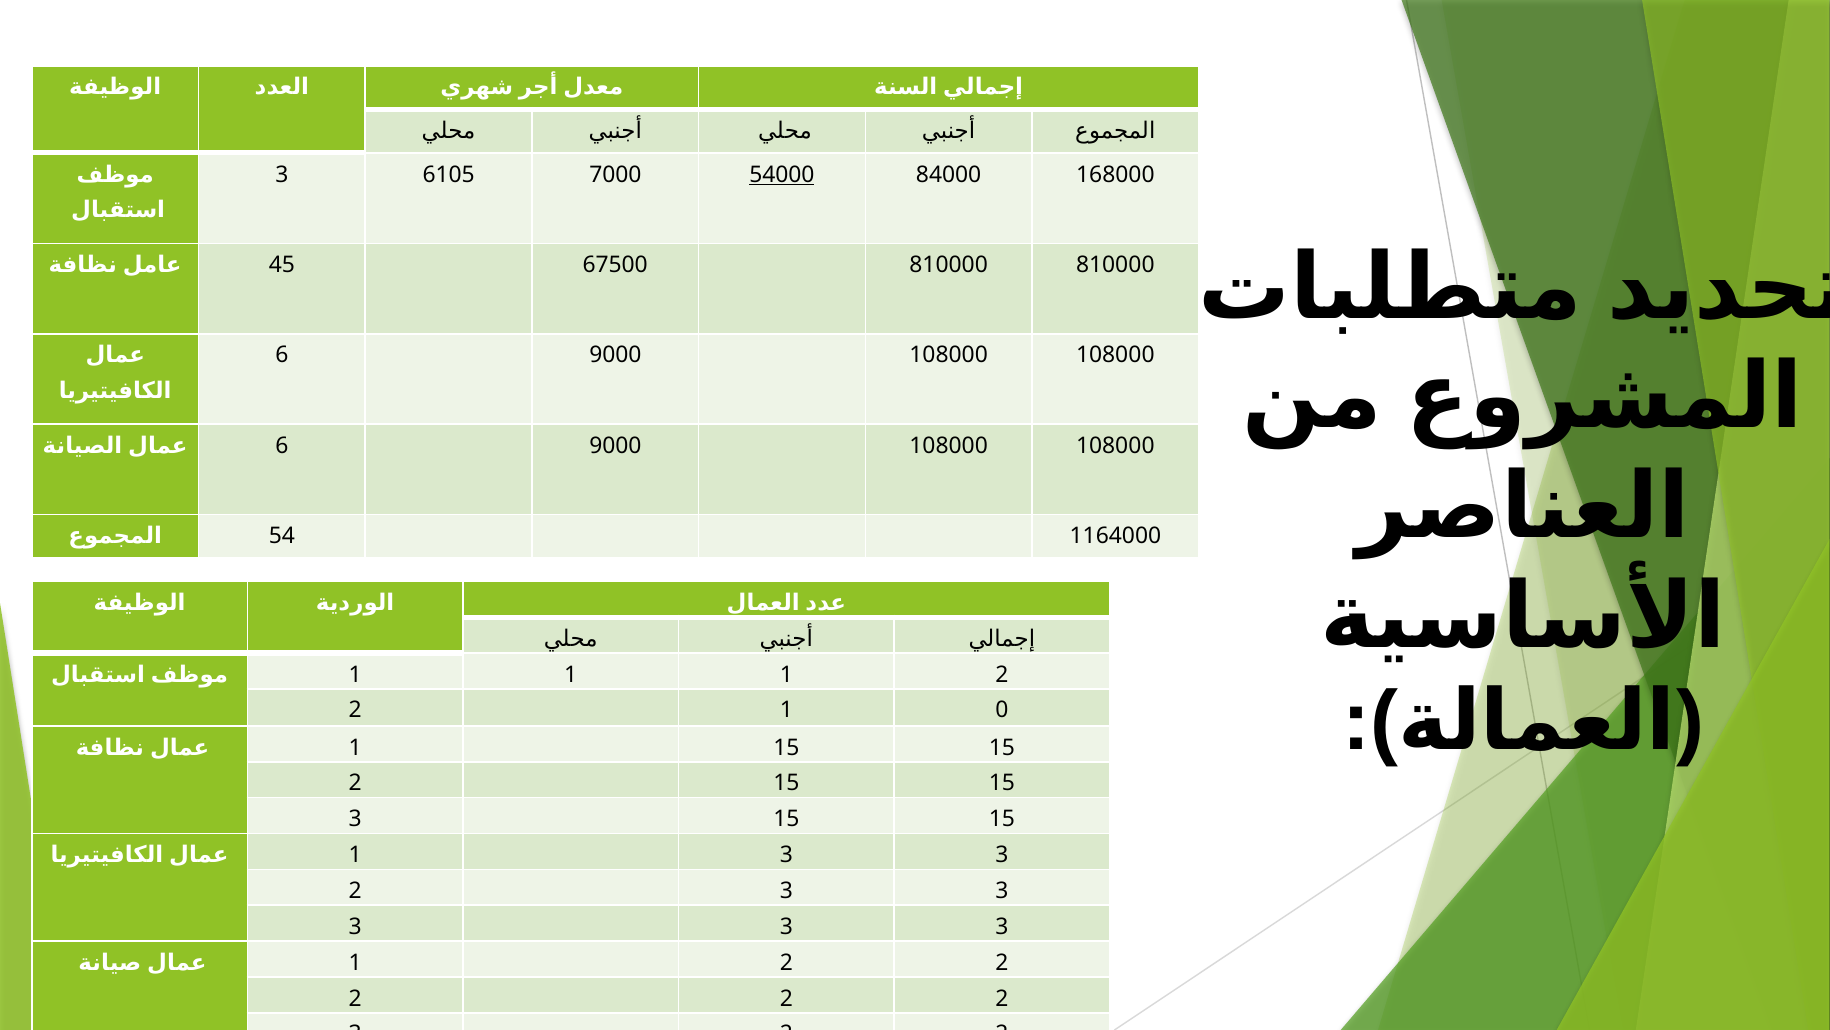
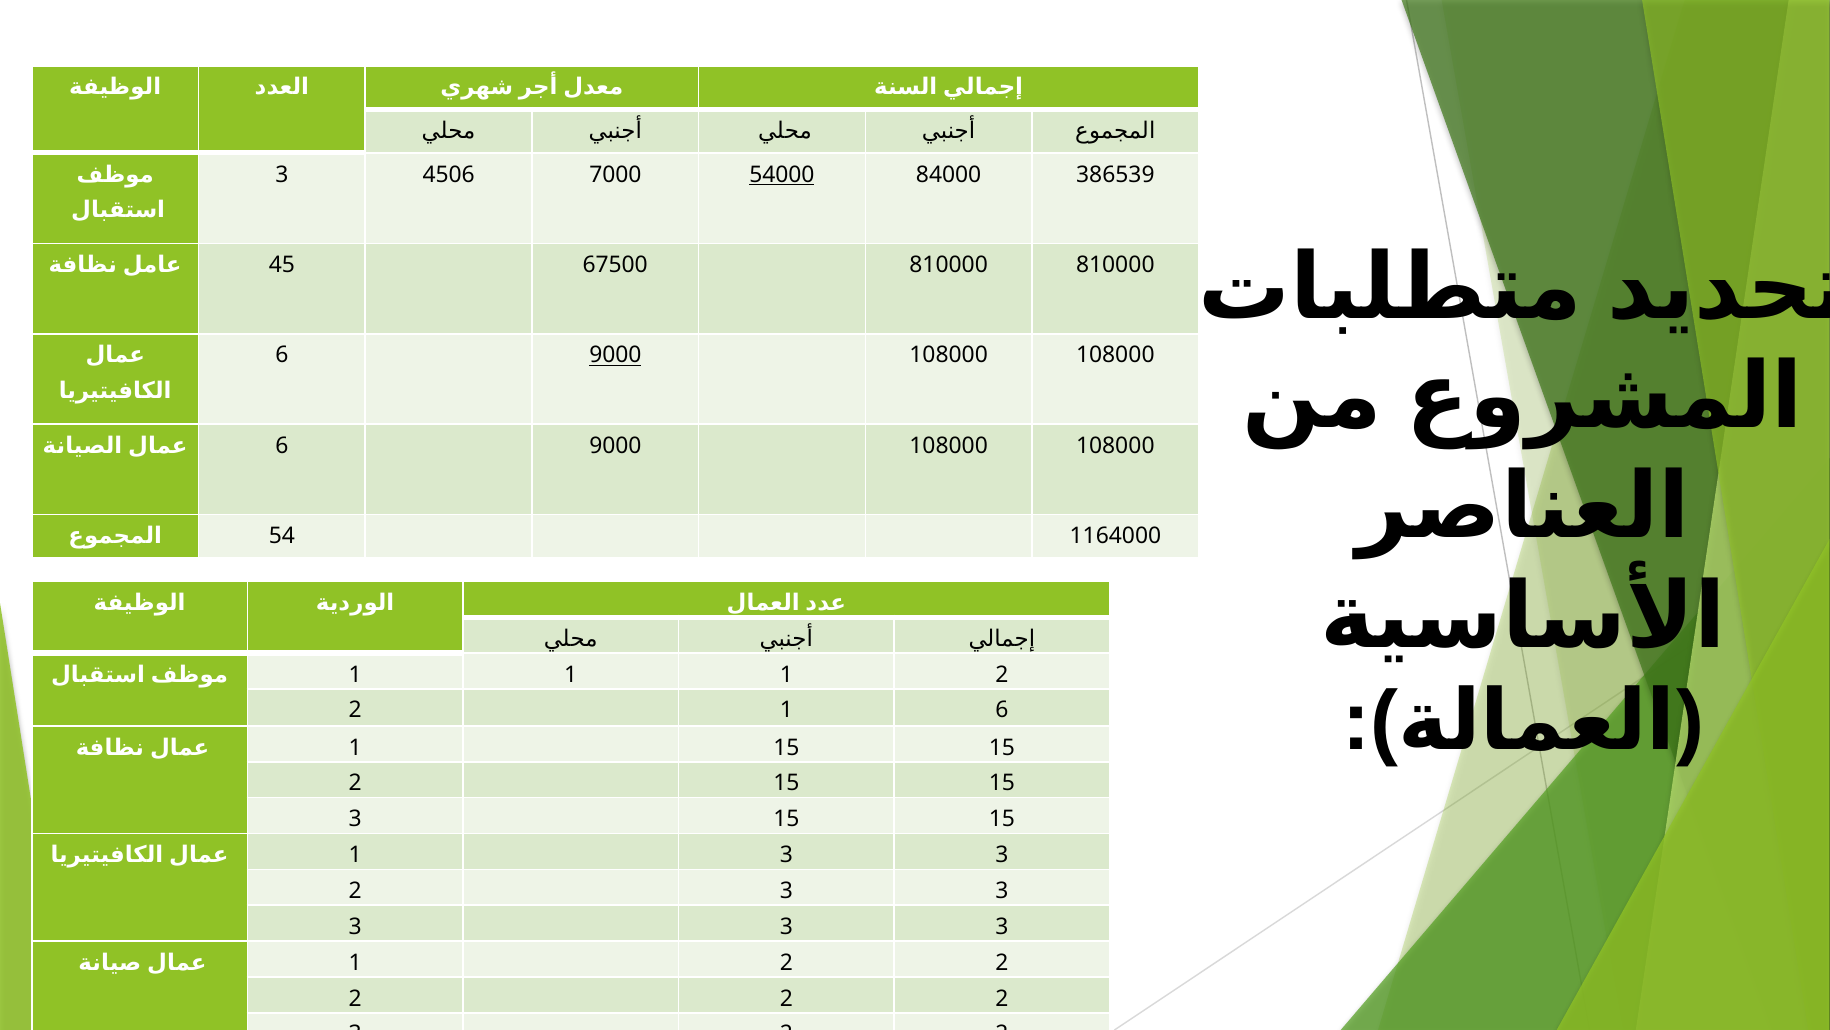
6105: 6105 -> 4506 (449, 174)
168000: 168000 -> 386539 (1115, 174)
9000 underline: none -> present (615, 355)
1 0: 0 -> 6 (1002, 710)
